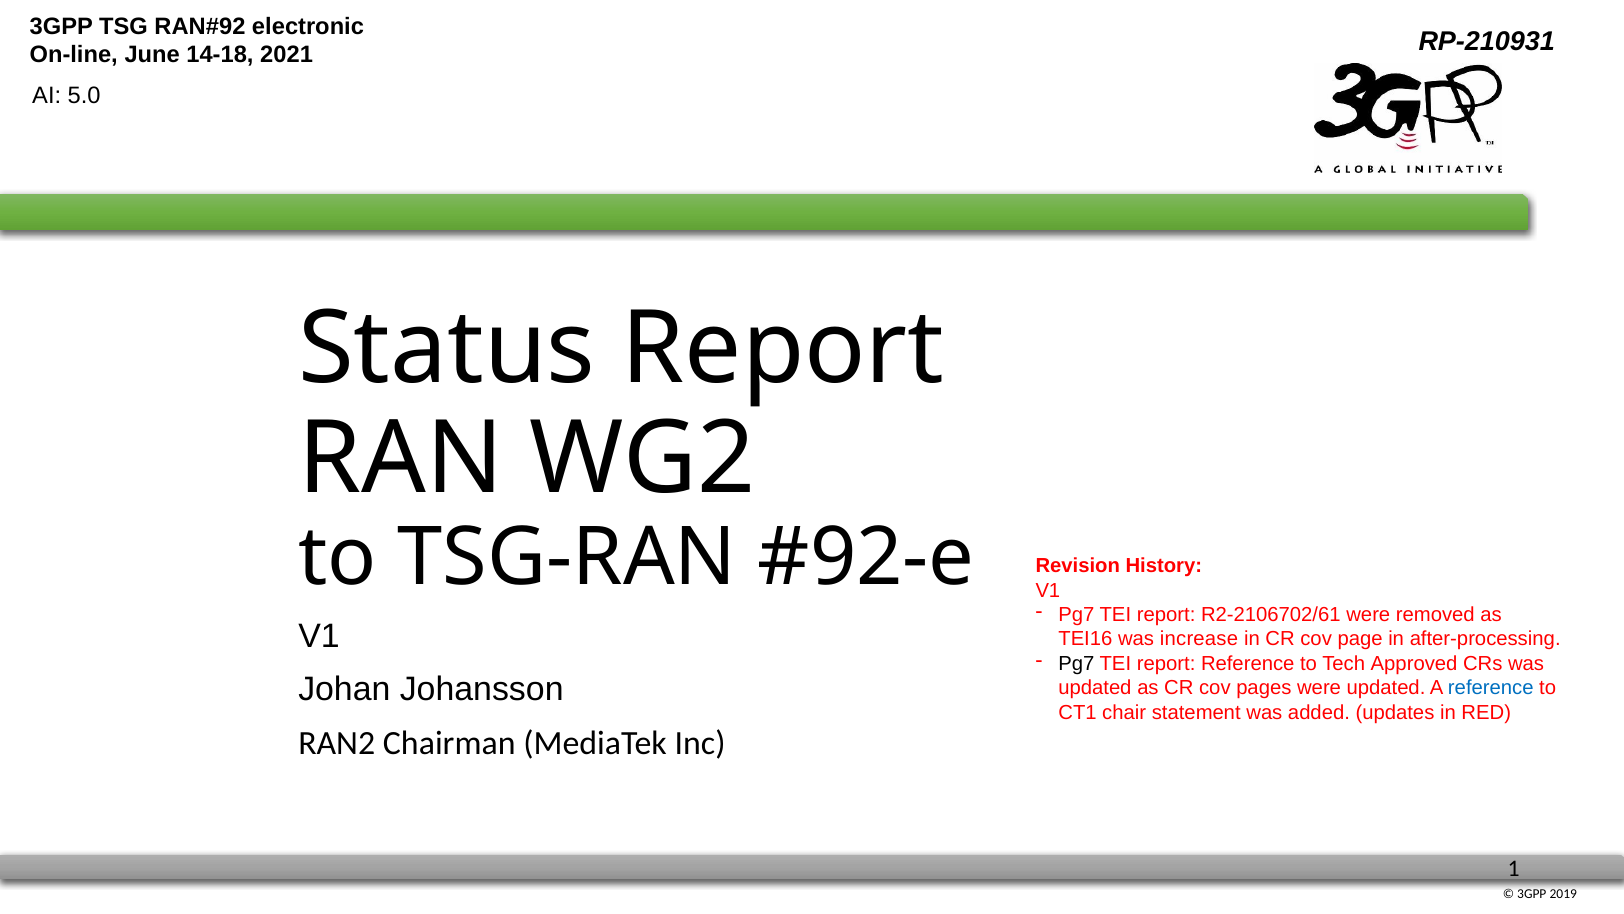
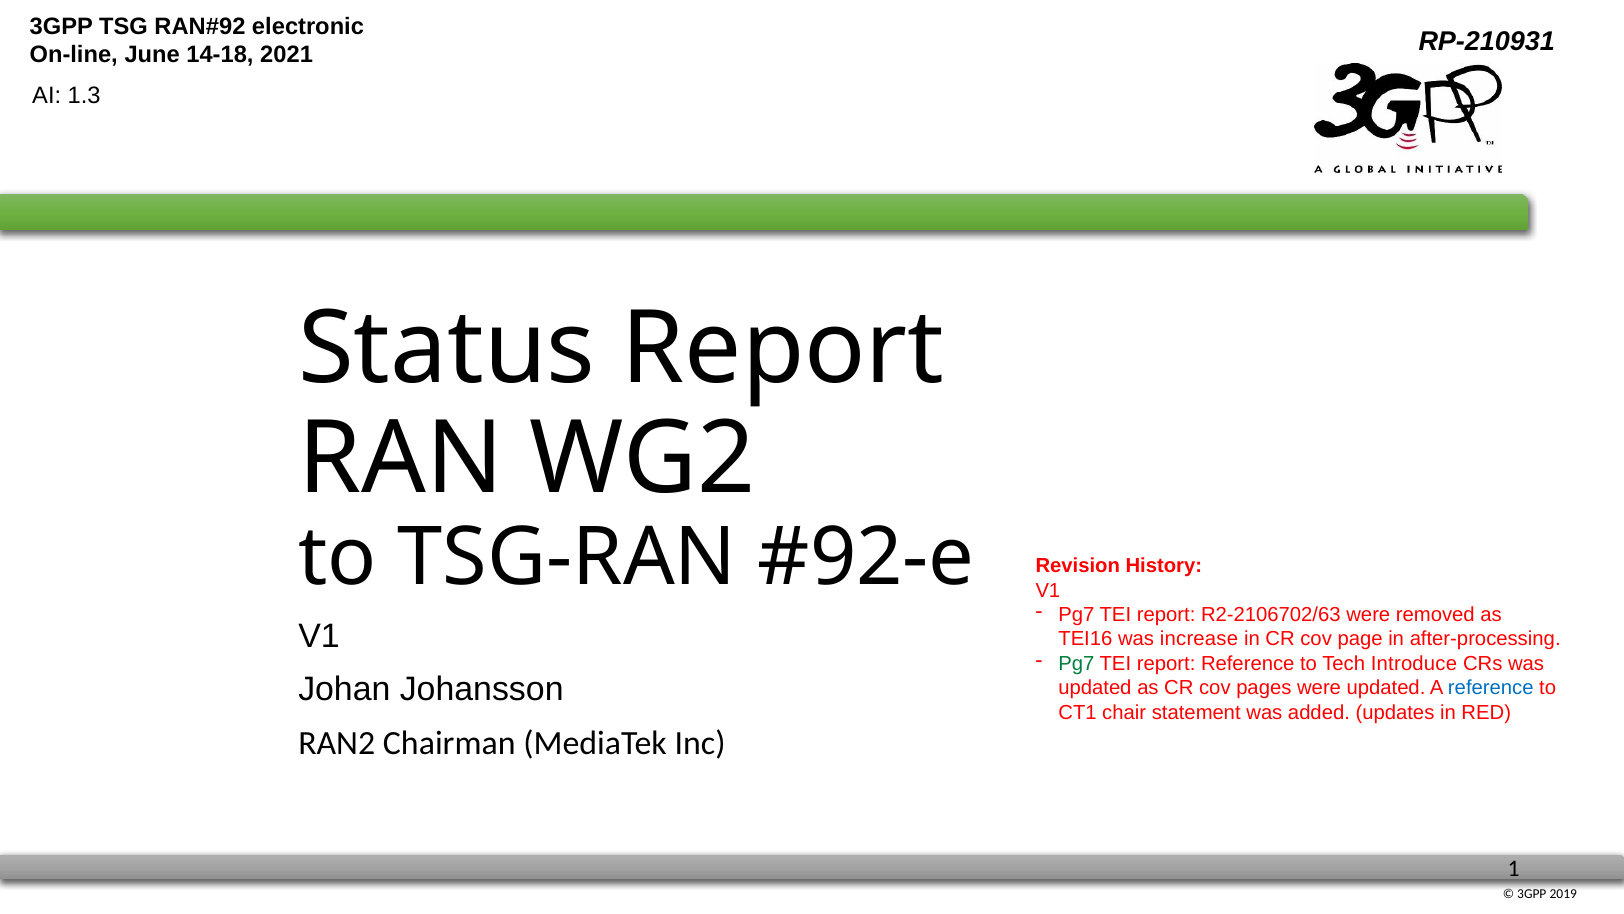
5.0: 5.0 -> 1.3 (84, 95)
R2-2106702/61: R2-2106702/61 -> R2-2106702/63 (1271, 614)
Pg7 colour: black -> green (1076, 663)
Approved: Approved -> Introduce (1414, 663)
